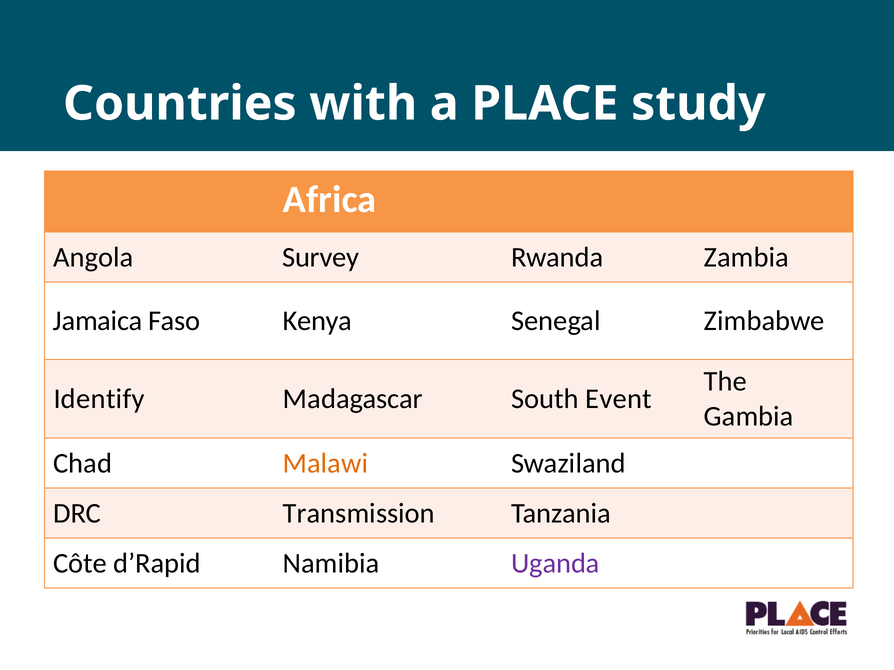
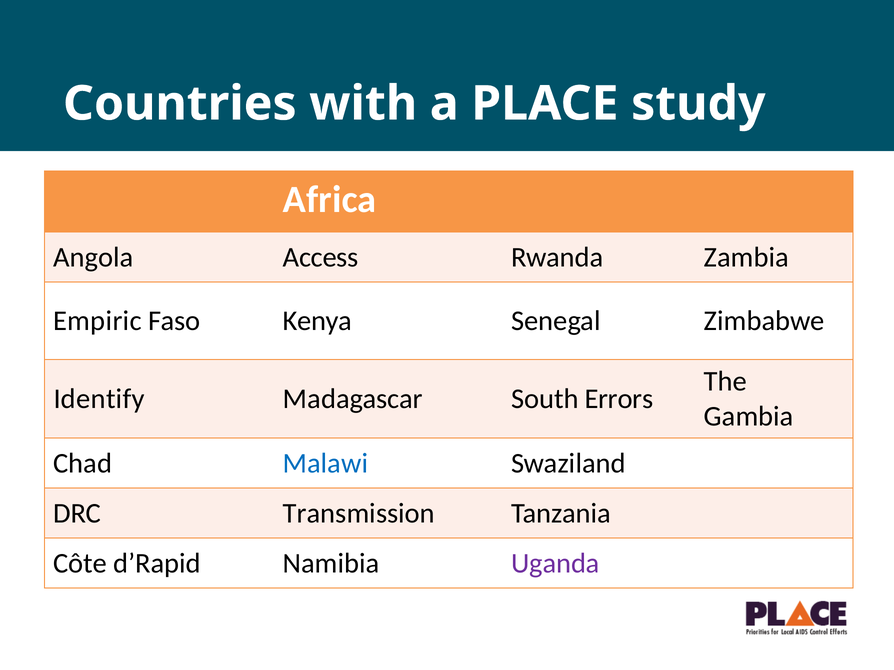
Survey: Survey -> Access (321, 258)
Jamaica: Jamaica -> Empiric (97, 321)
Event: Event -> Errors (619, 399)
Malawi colour: orange -> blue (326, 464)
